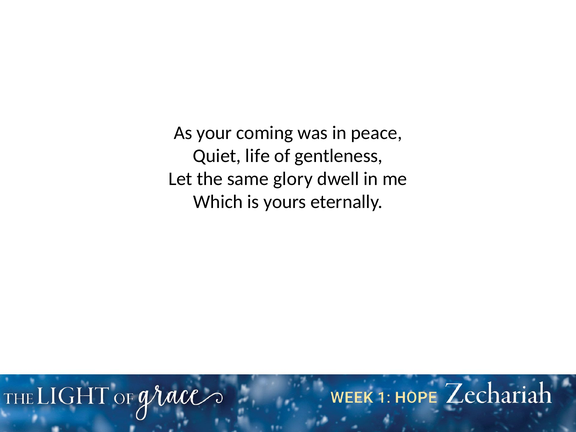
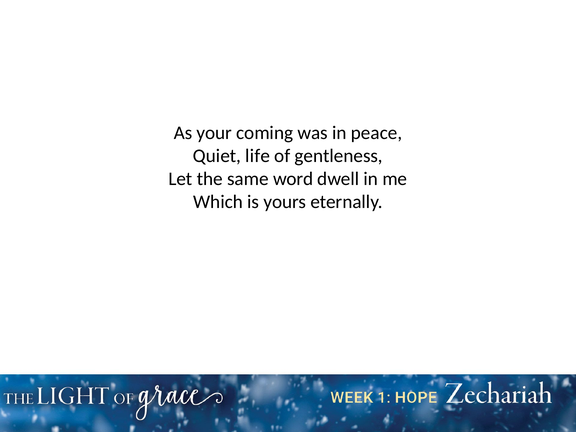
glory: glory -> word (293, 179)
